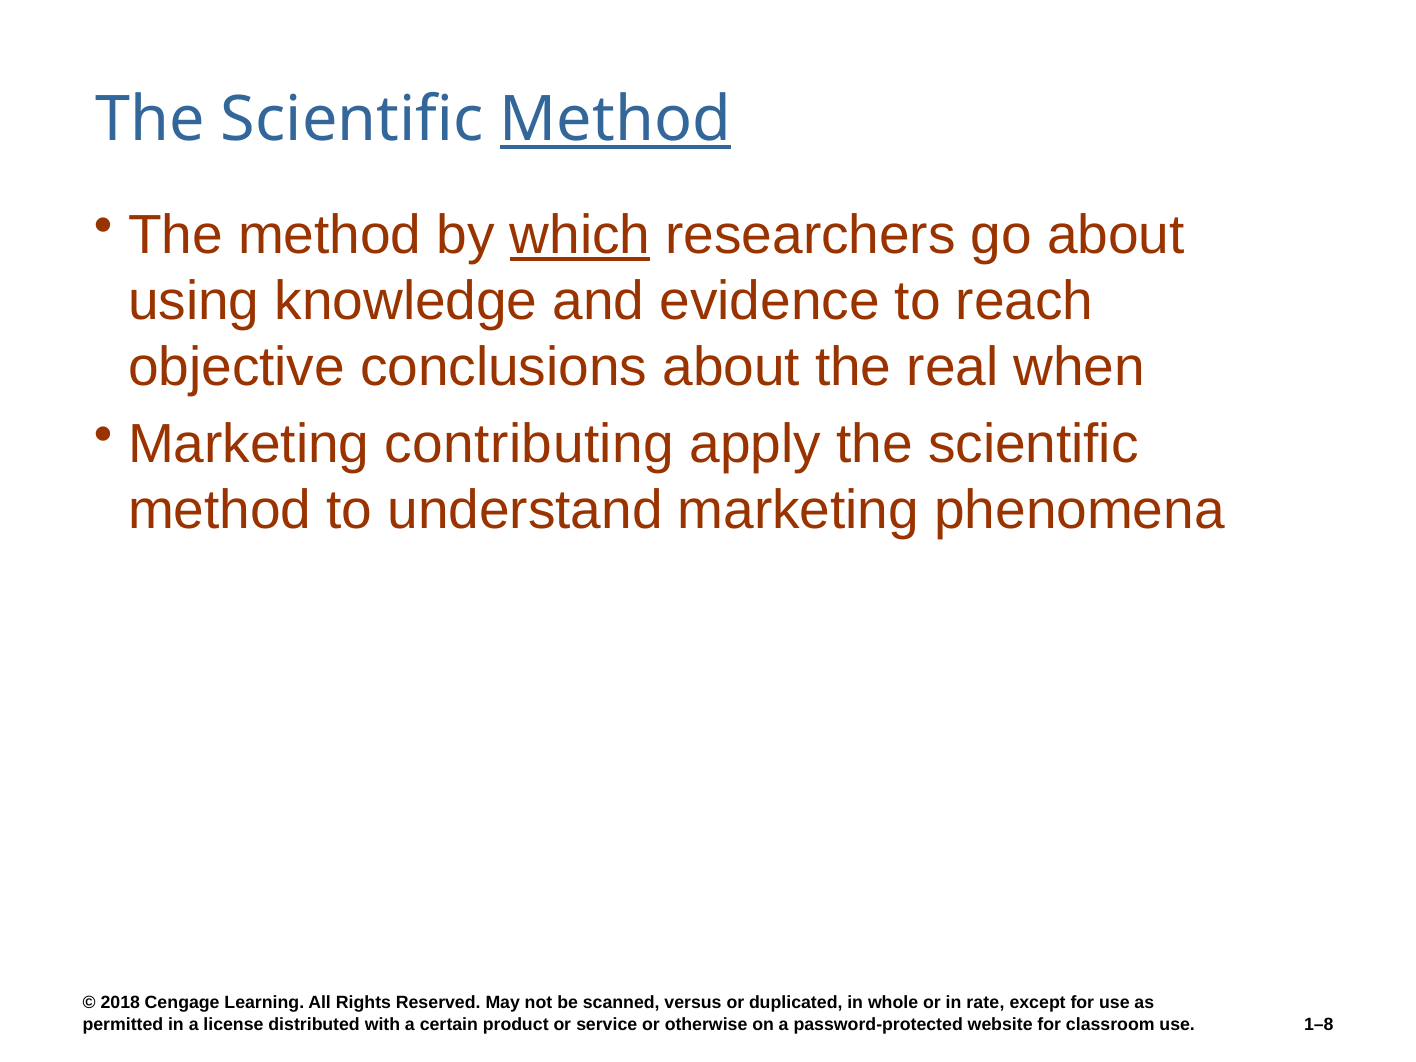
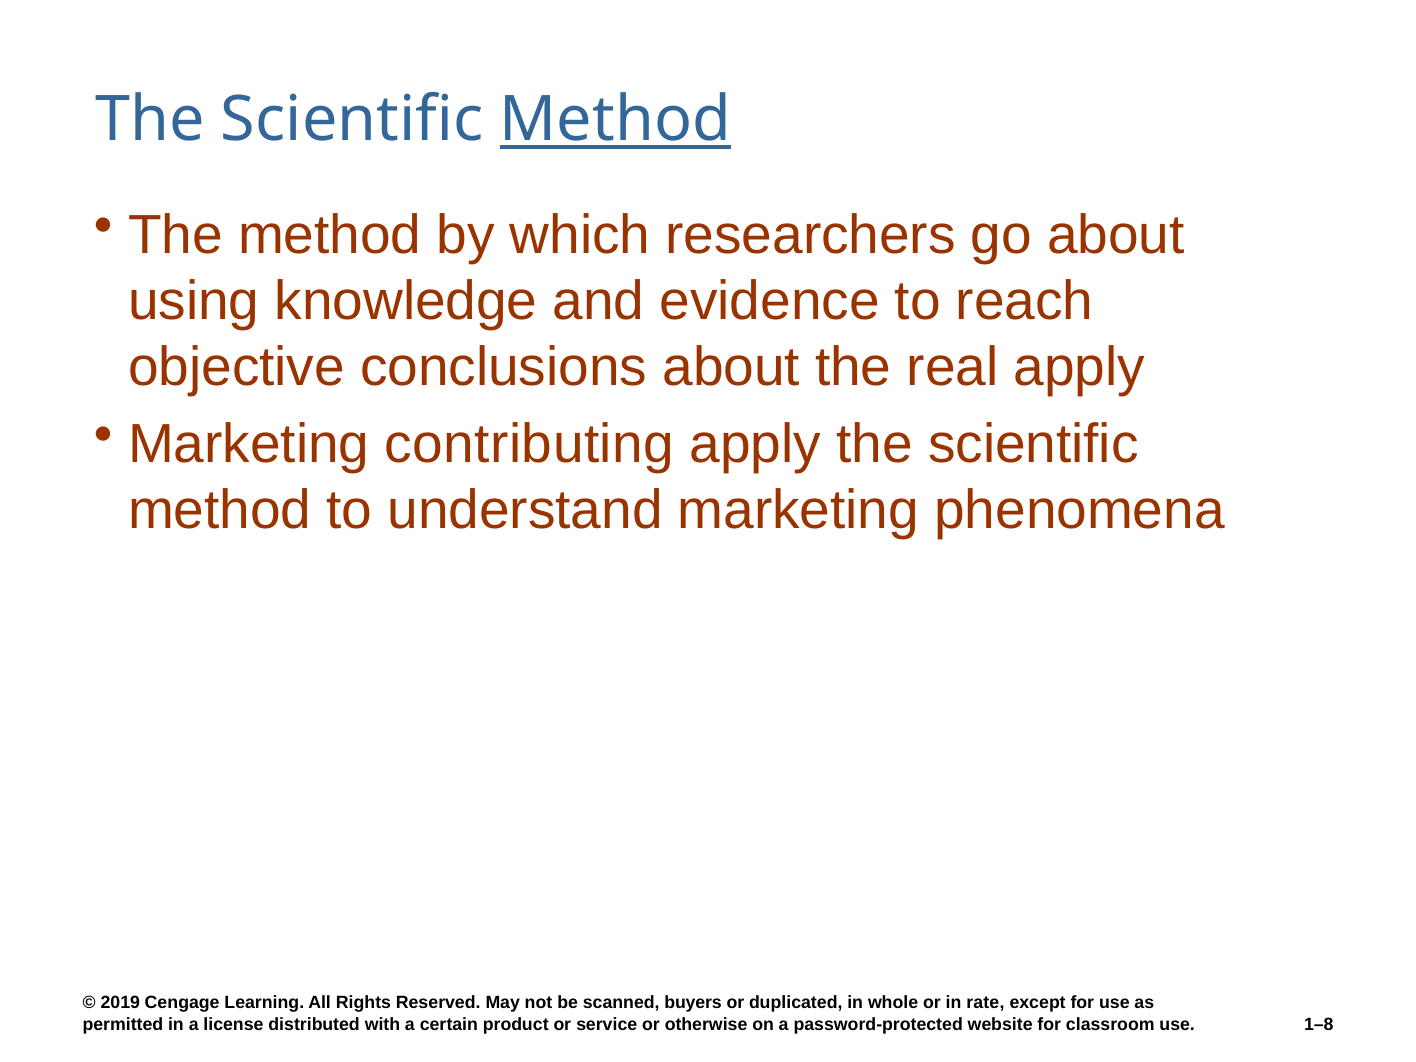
which underline: present -> none (580, 235)
real when: when -> apply (1079, 367)
2018: 2018 -> 2019 (120, 1003)
versus: versus -> buyers (693, 1003)
